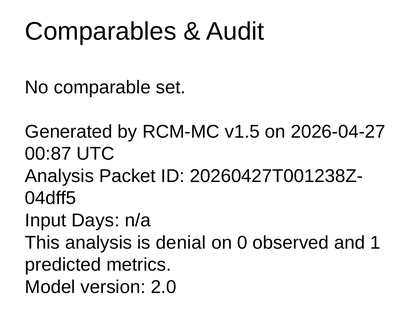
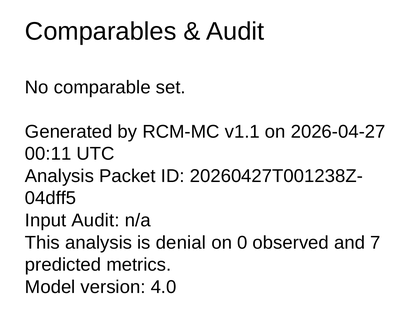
v1.5: v1.5 -> v1.1 (242, 132)
00:87: 00:87 -> 00:11 (48, 154)
Input Days: Days -> Audit (95, 221)
1: 1 -> 7 (375, 243)
2.0: 2.0 -> 4.0 (164, 288)
